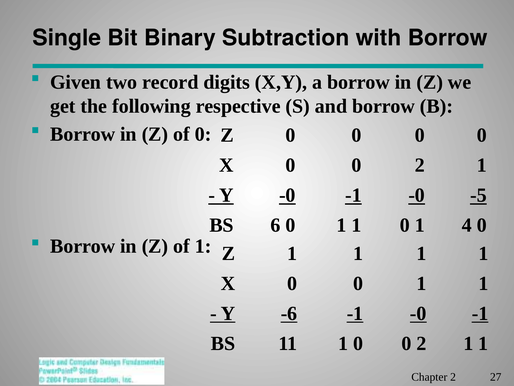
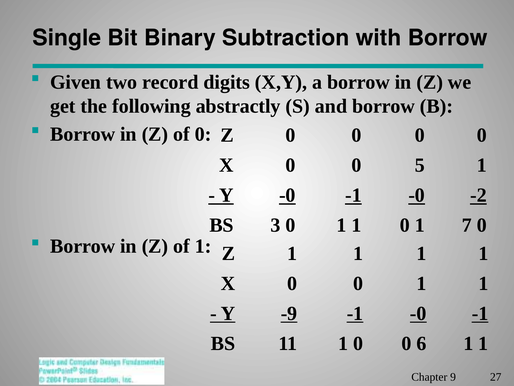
respective: respective -> abstractly (238, 106)
X 0 0 2: 2 -> 5 (420, 165)
-5: -5 -> -2 (478, 195)
6: 6 -> 3 (276, 225)
4: 4 -> 7 (467, 225)
-6: -6 -> -9 (289, 313)
1 0 0 2: 2 -> 6 (421, 343)
Chapter 2: 2 -> 9 (453, 376)
